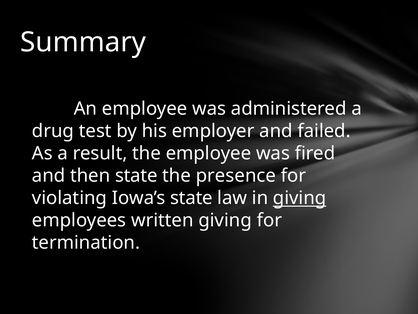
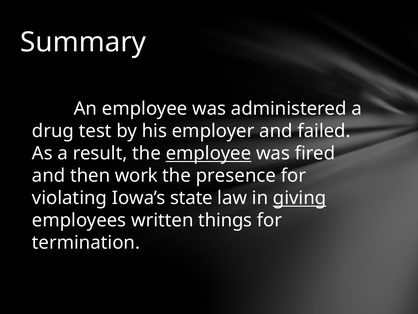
employee underline: none -> present (209, 153)
then state: state -> work (136, 175)
written giving: giving -> things (225, 220)
